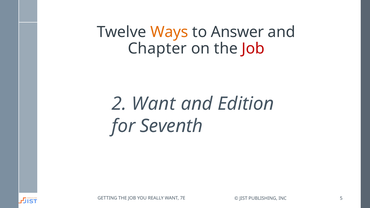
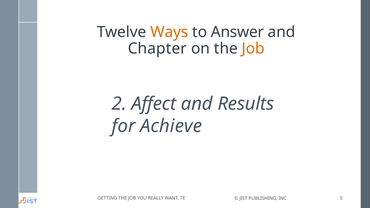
Job colour: red -> orange (253, 49)
2 Want: Want -> Affect (154, 104)
Edition: Edition -> Results (246, 104)
Seventh: Seventh -> Achieve (171, 126)
